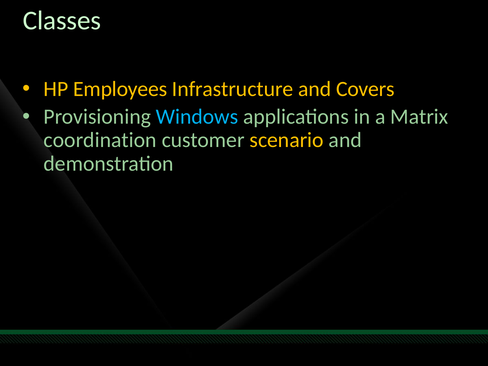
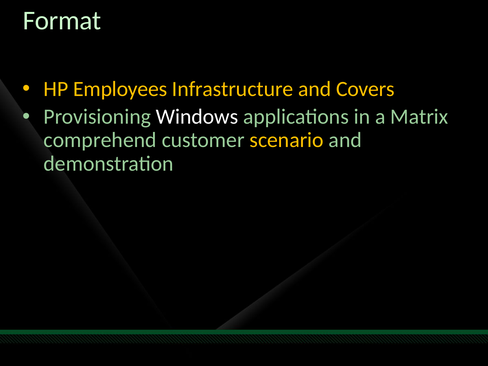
Classes: Classes -> Format (62, 21)
Windows colour: light blue -> white (197, 117)
coordination: coordination -> comprehend (100, 140)
